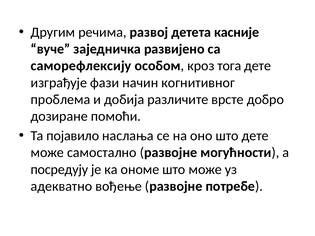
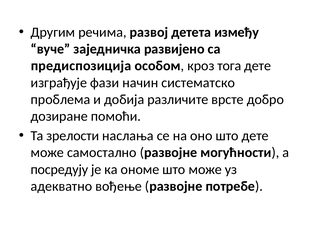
касније: касније -> између (237, 32)
саморефлексију: саморефлексију -> предиспозиција (81, 66)
когнитивног: когнитивног -> систематско (198, 83)
појавило: појавило -> зрелости (73, 136)
